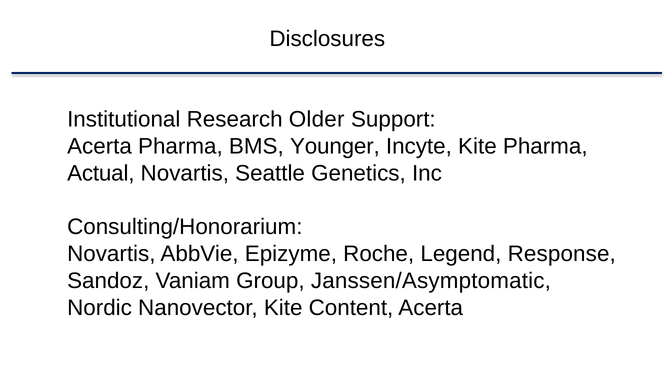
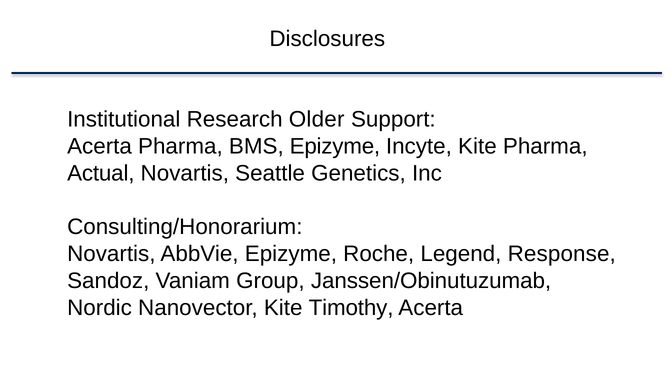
BMS Younger: Younger -> Epizyme (335, 146)
Janssen/Asymptomatic: Janssen/Asymptomatic -> Janssen/Obinutuzumab (431, 281)
Content: Content -> Timothy (351, 308)
